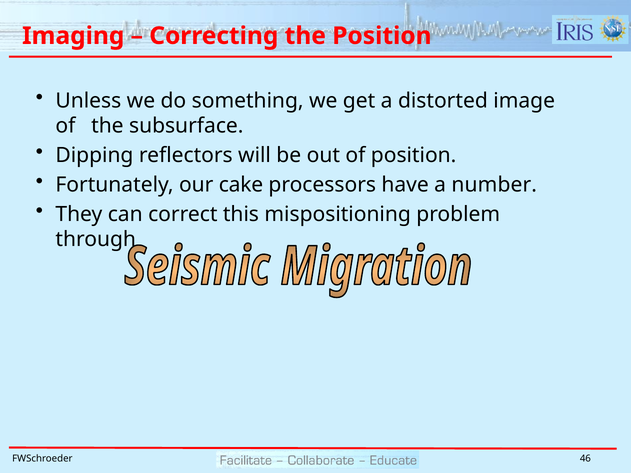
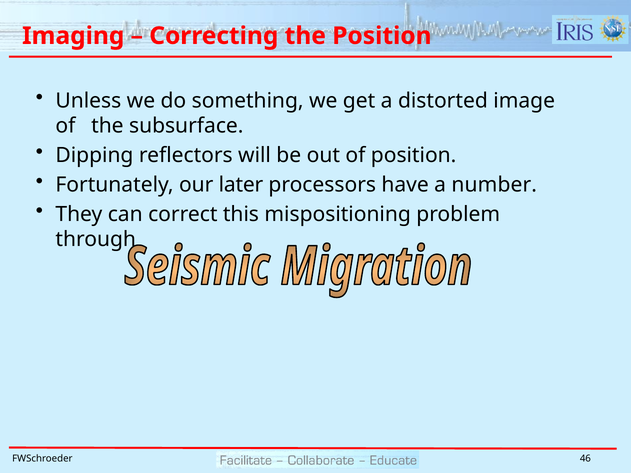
cake: cake -> later (241, 185)
